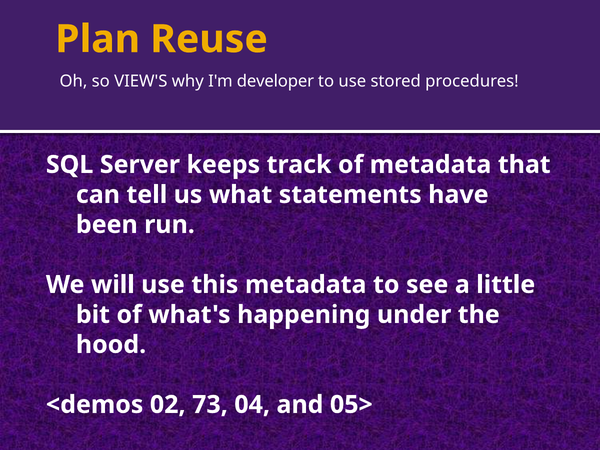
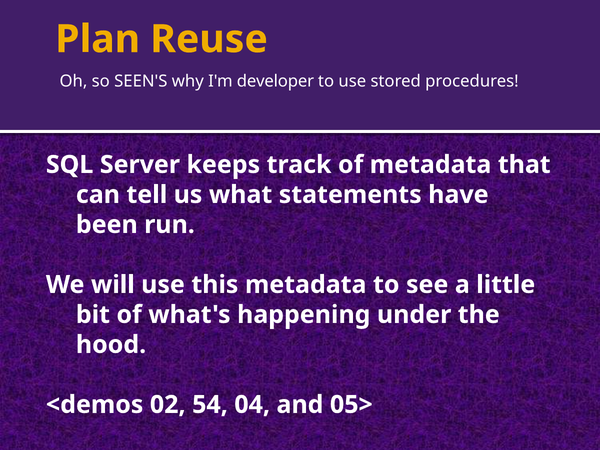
VIEW'S: VIEW'S -> SEEN'S (141, 81)
73: 73 -> 54 (210, 405)
